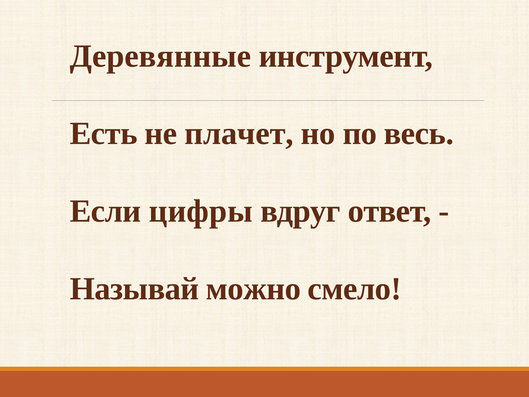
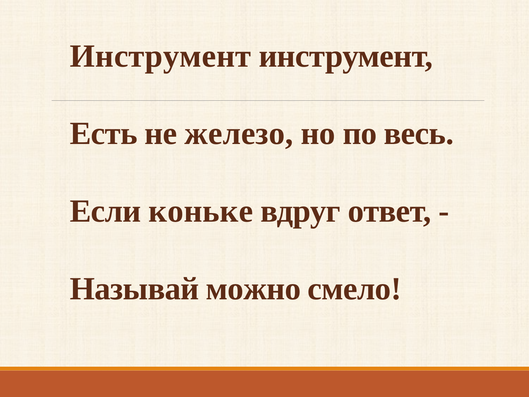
Деревянные: Деревянные -> Инструмент (160, 56)
плачет: плачет -> железо (239, 134)
цифры: цифры -> коньке (201, 211)
